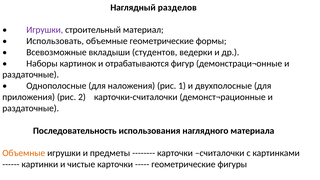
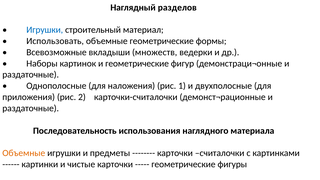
Игрушки colour: purple -> blue (45, 30)
студентов: студентов -> множеств (155, 52)
и отрабатываются: отрабатываются -> геометрические (137, 63)
